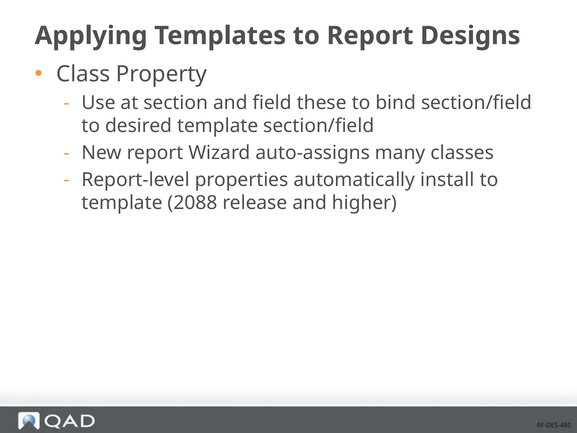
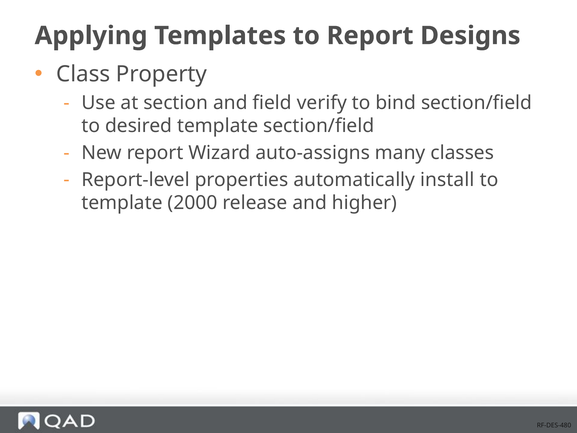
these: these -> verify (322, 103)
2088: 2088 -> 2000 (192, 203)
